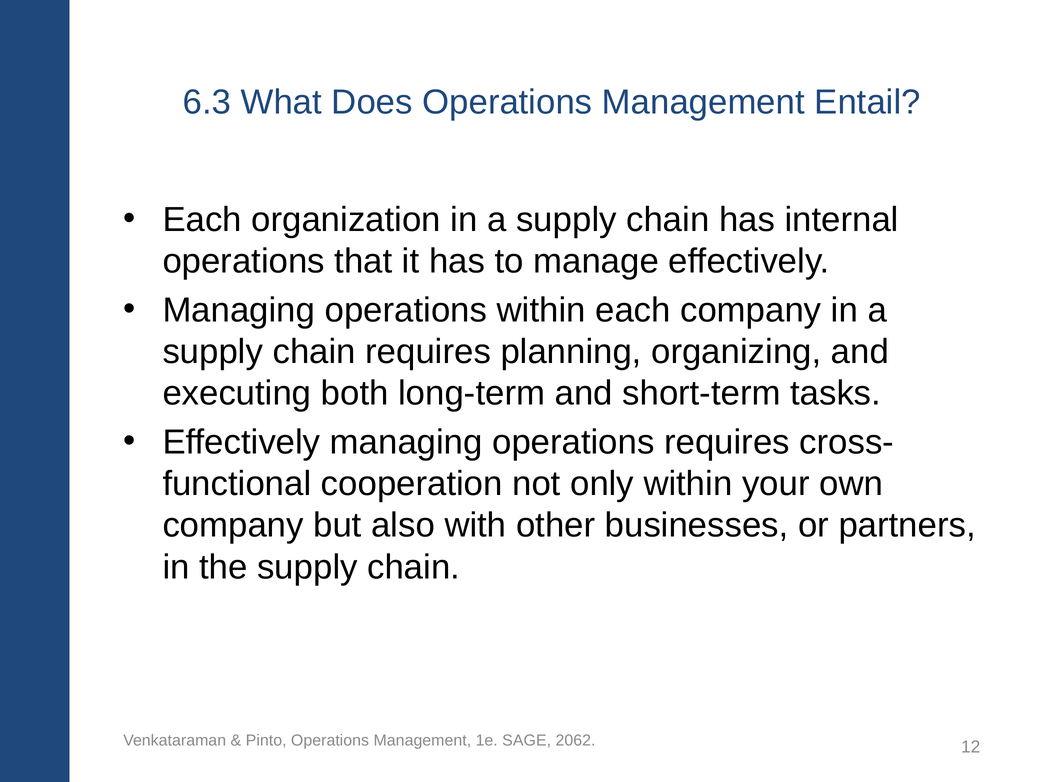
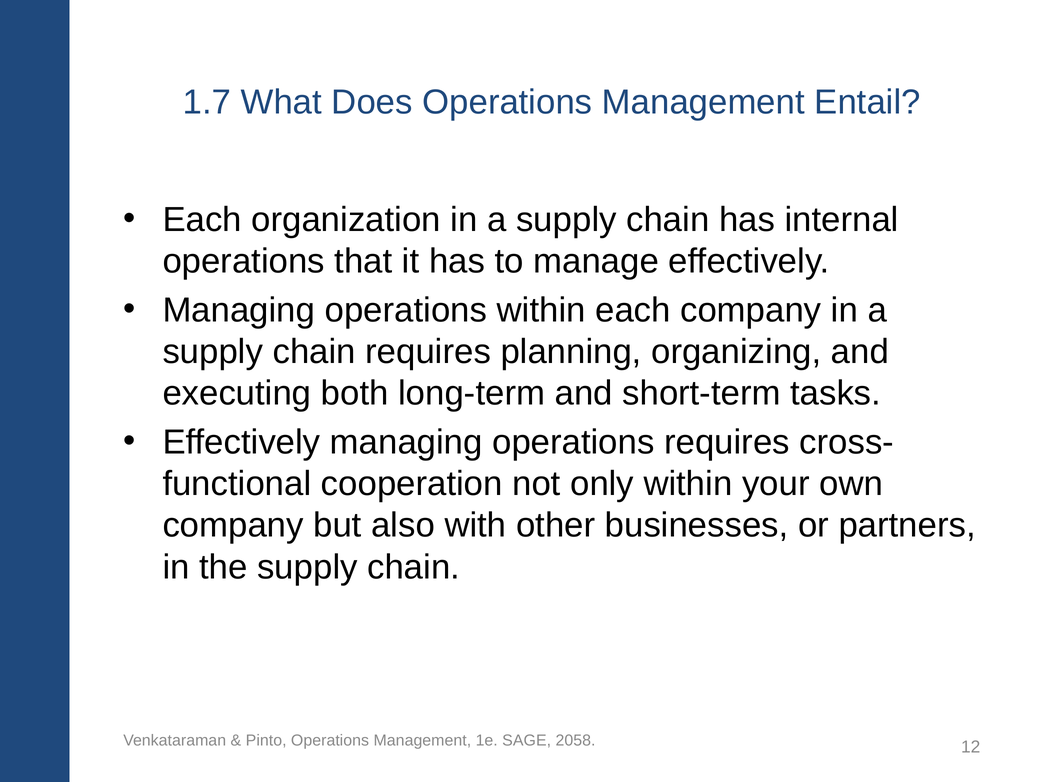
6.3: 6.3 -> 1.7 (207, 102)
2062: 2062 -> 2058 (575, 741)
